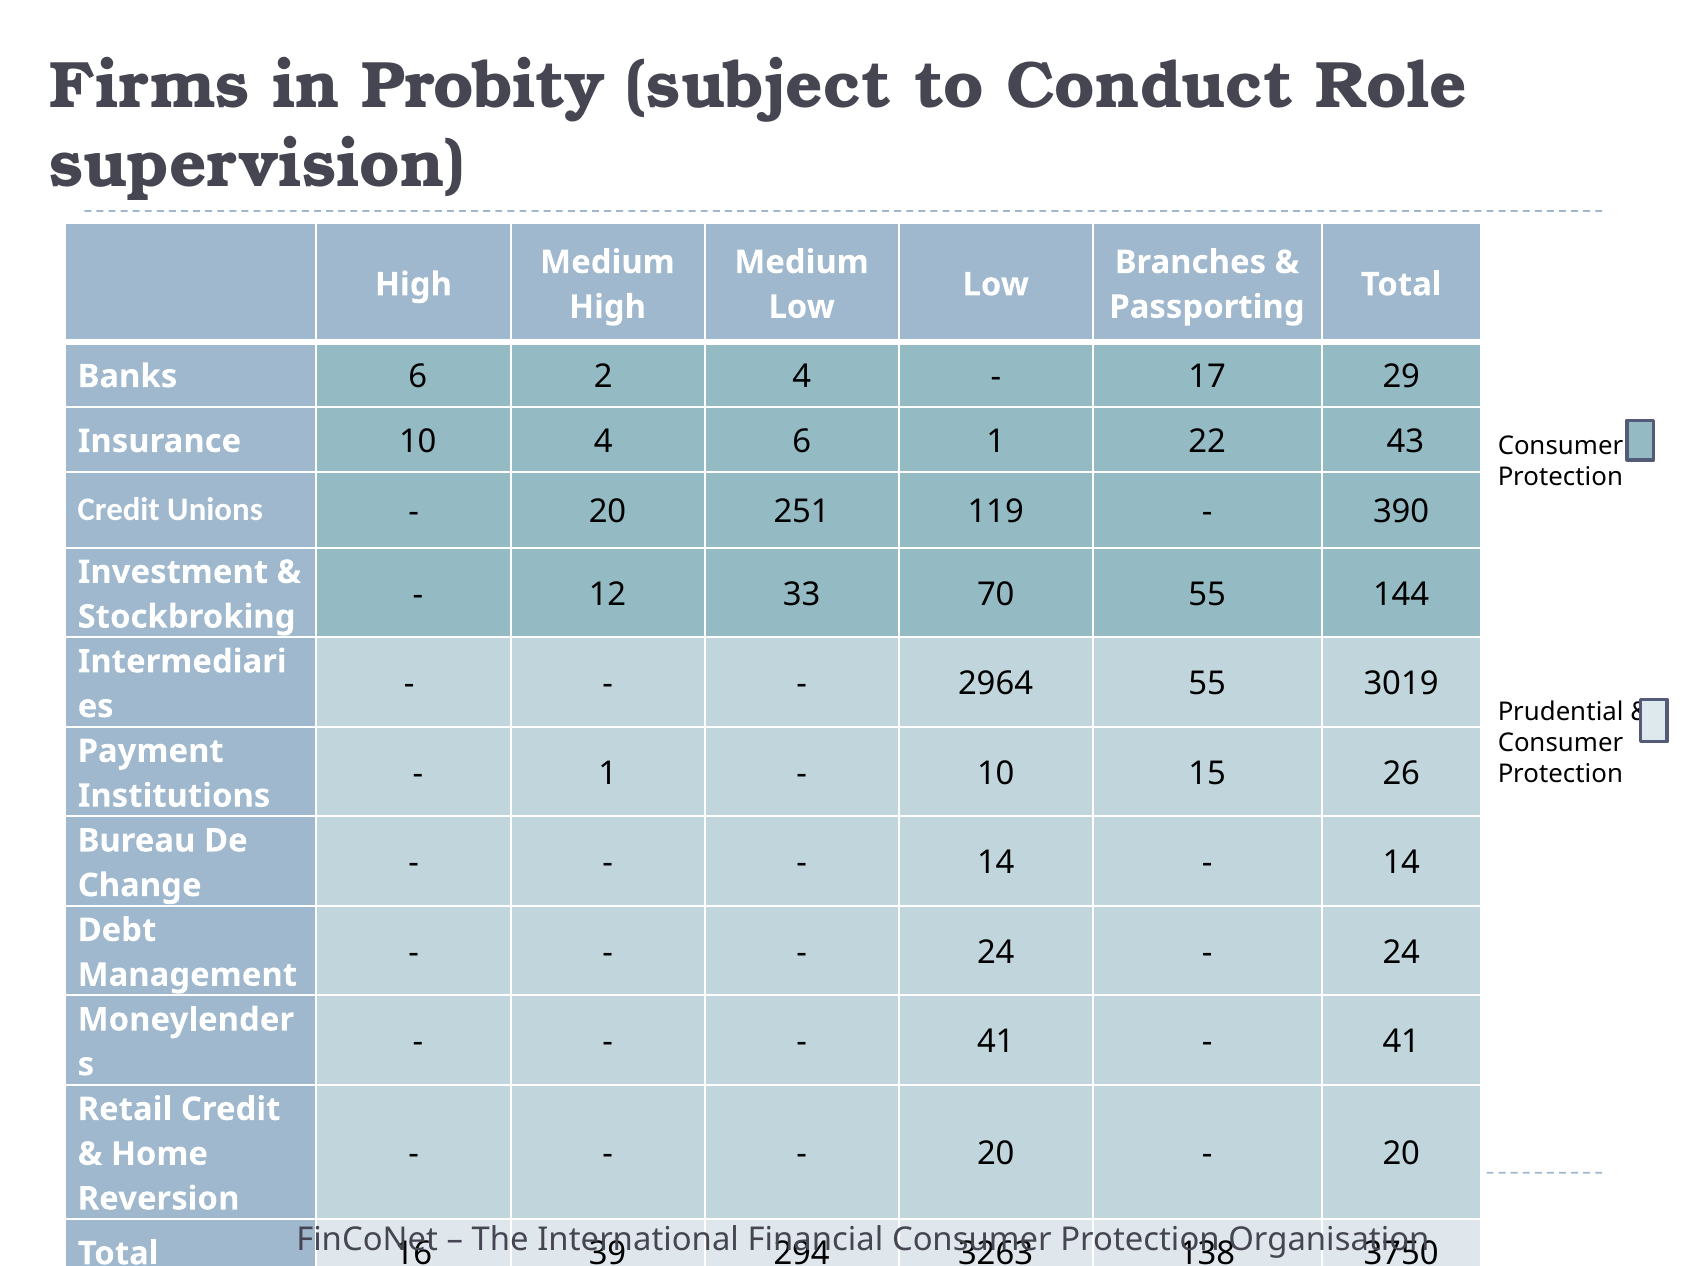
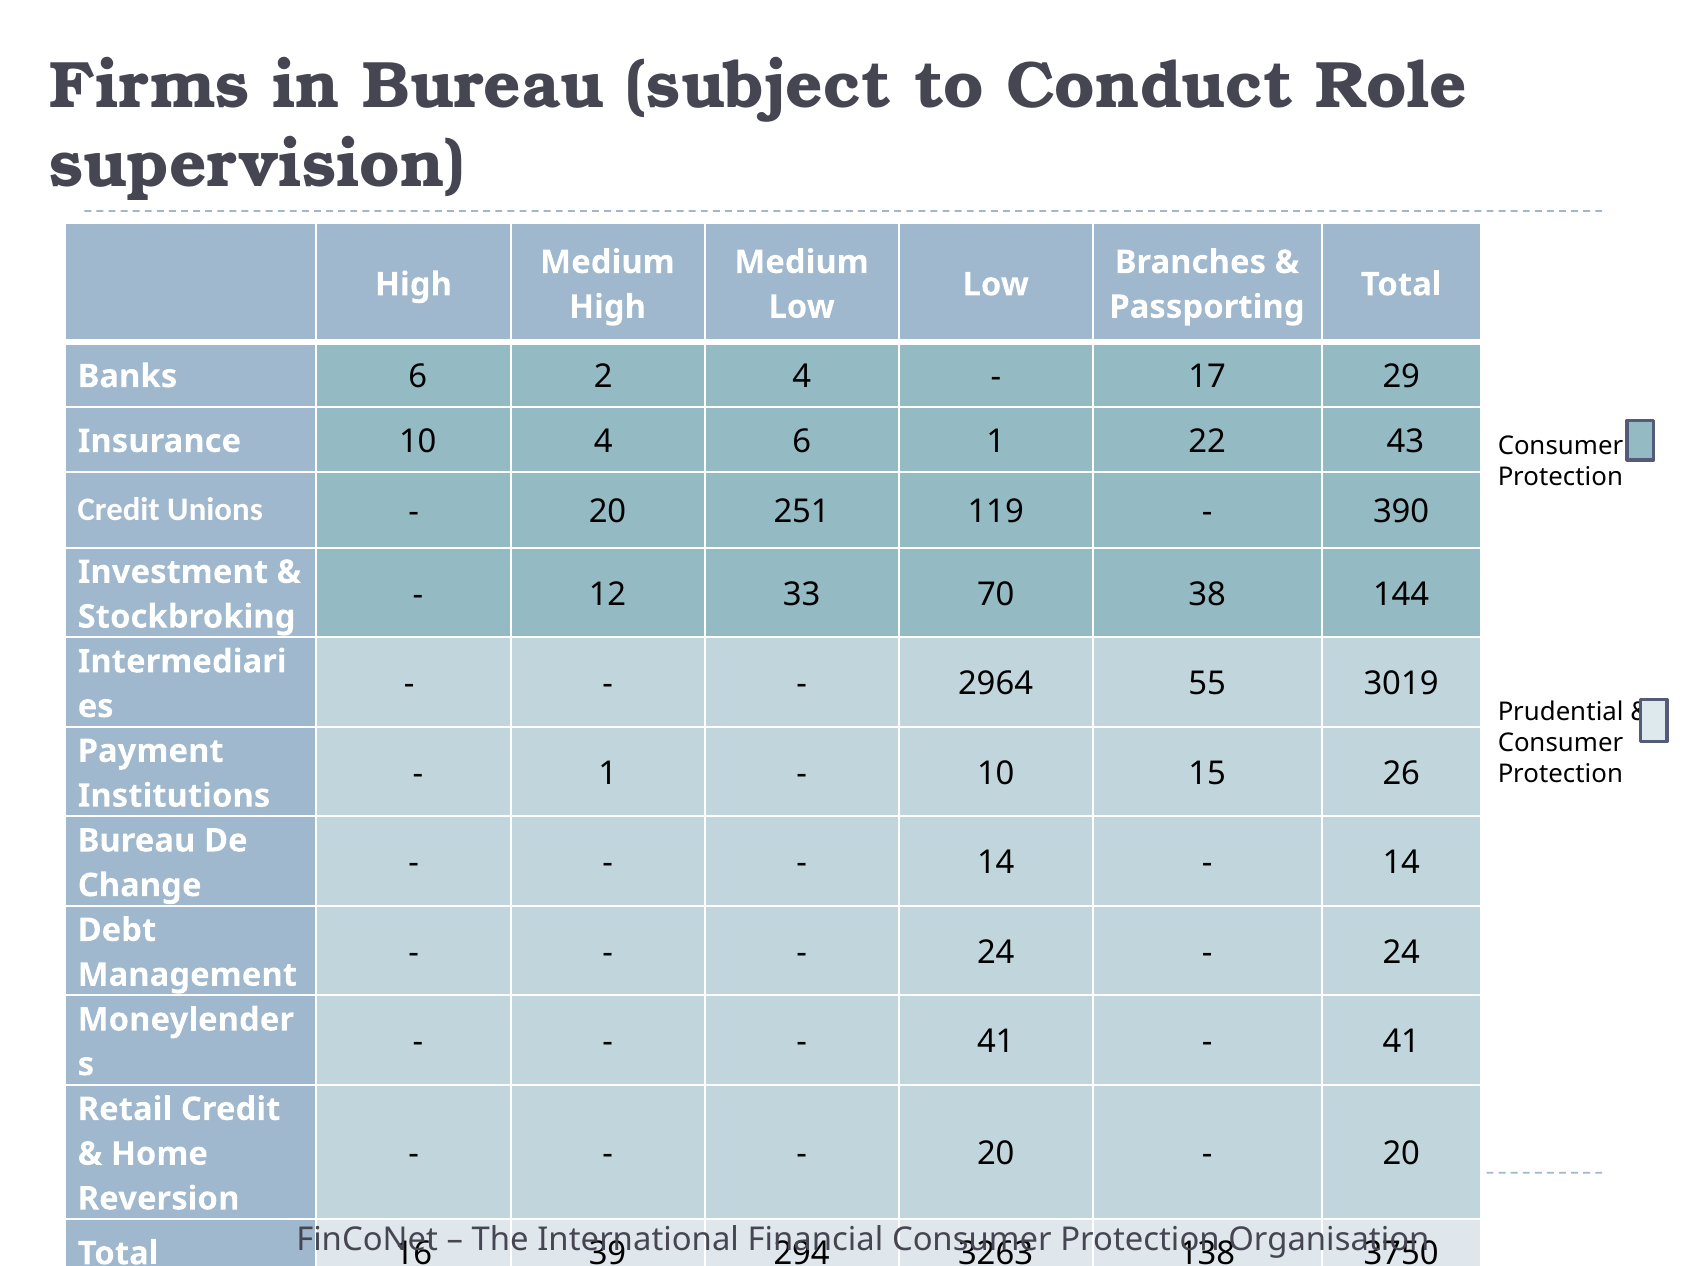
in Probity: Probity -> Bureau (483, 86)
70 55: 55 -> 38 (1207, 594)
